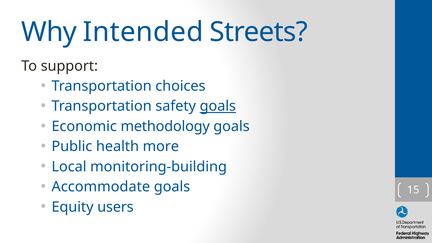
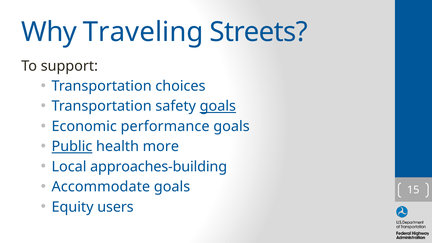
Intended: Intended -> Traveling (143, 32)
methodology: methodology -> performance (165, 126)
Public underline: none -> present (72, 147)
monitoring-building: monitoring-building -> approaches-building (159, 167)
